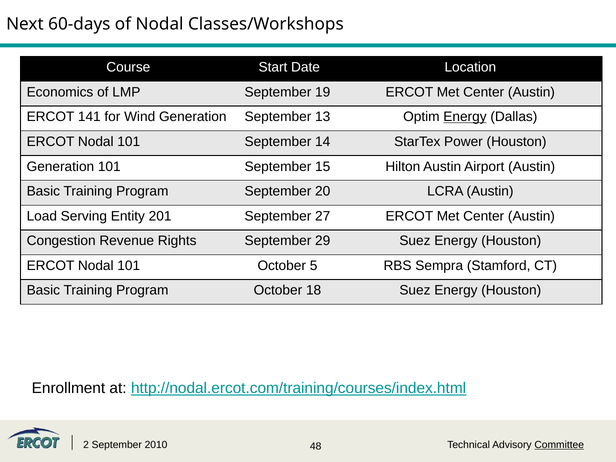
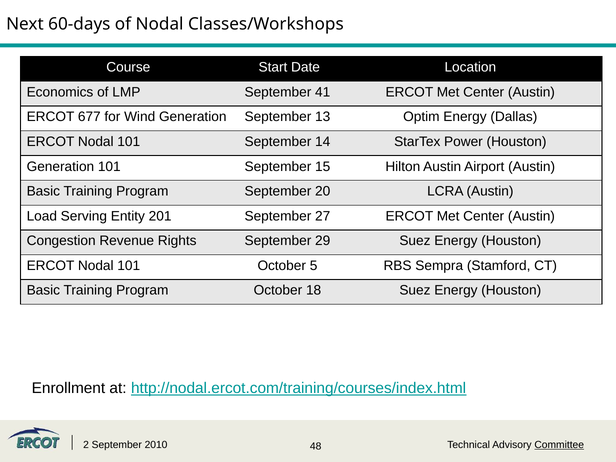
19: 19 -> 41 (323, 92)
141: 141 -> 677 (89, 117)
Energy underline: present -> none (465, 117)
